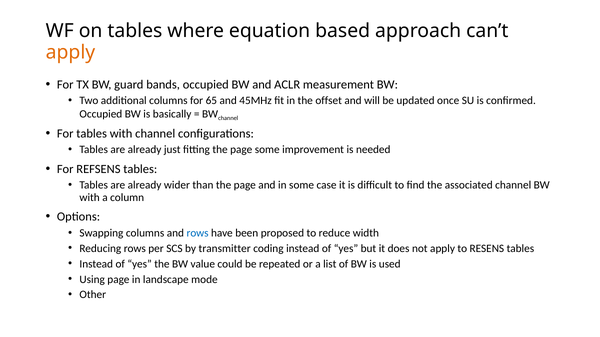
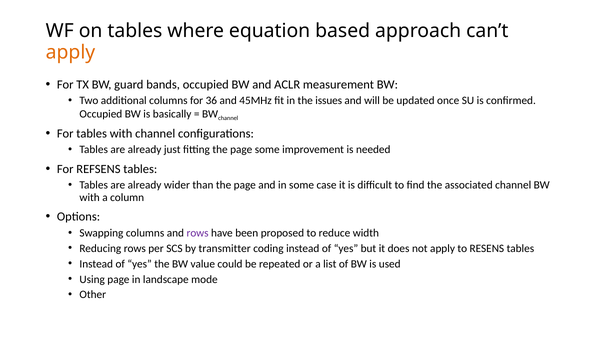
65: 65 -> 36 (211, 101)
offset: offset -> issues (329, 101)
rows colour: blue -> purple (198, 233)
